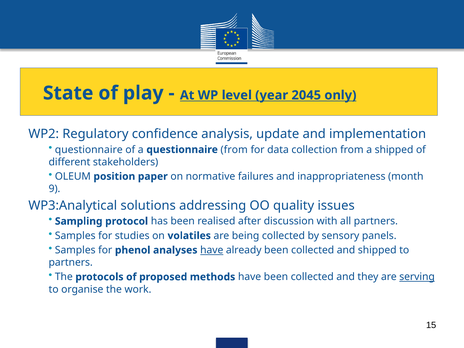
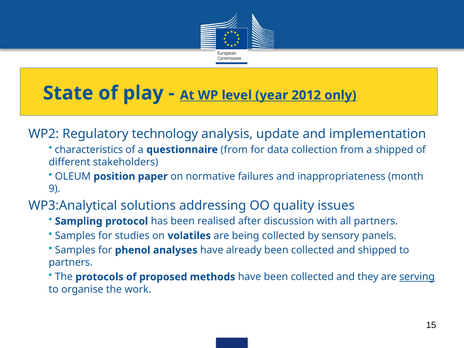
2045: 2045 -> 2012 (306, 95)
confidence: confidence -> technology (165, 134)
questionnaire: questionnaire -> characteristics (89, 150)
have underline: present -> none (212, 250)
